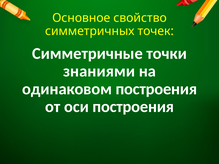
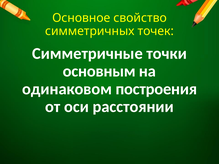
знаниями: знаниями -> основным (99, 71)
оси построения: построения -> расстоянии (133, 107)
